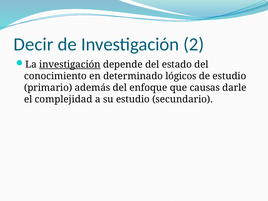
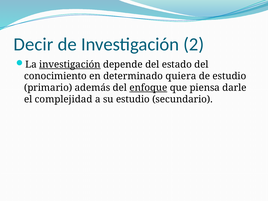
lógicos: lógicos -> quiera (181, 76)
enfoque underline: none -> present (148, 88)
causas: causas -> piensa (205, 88)
